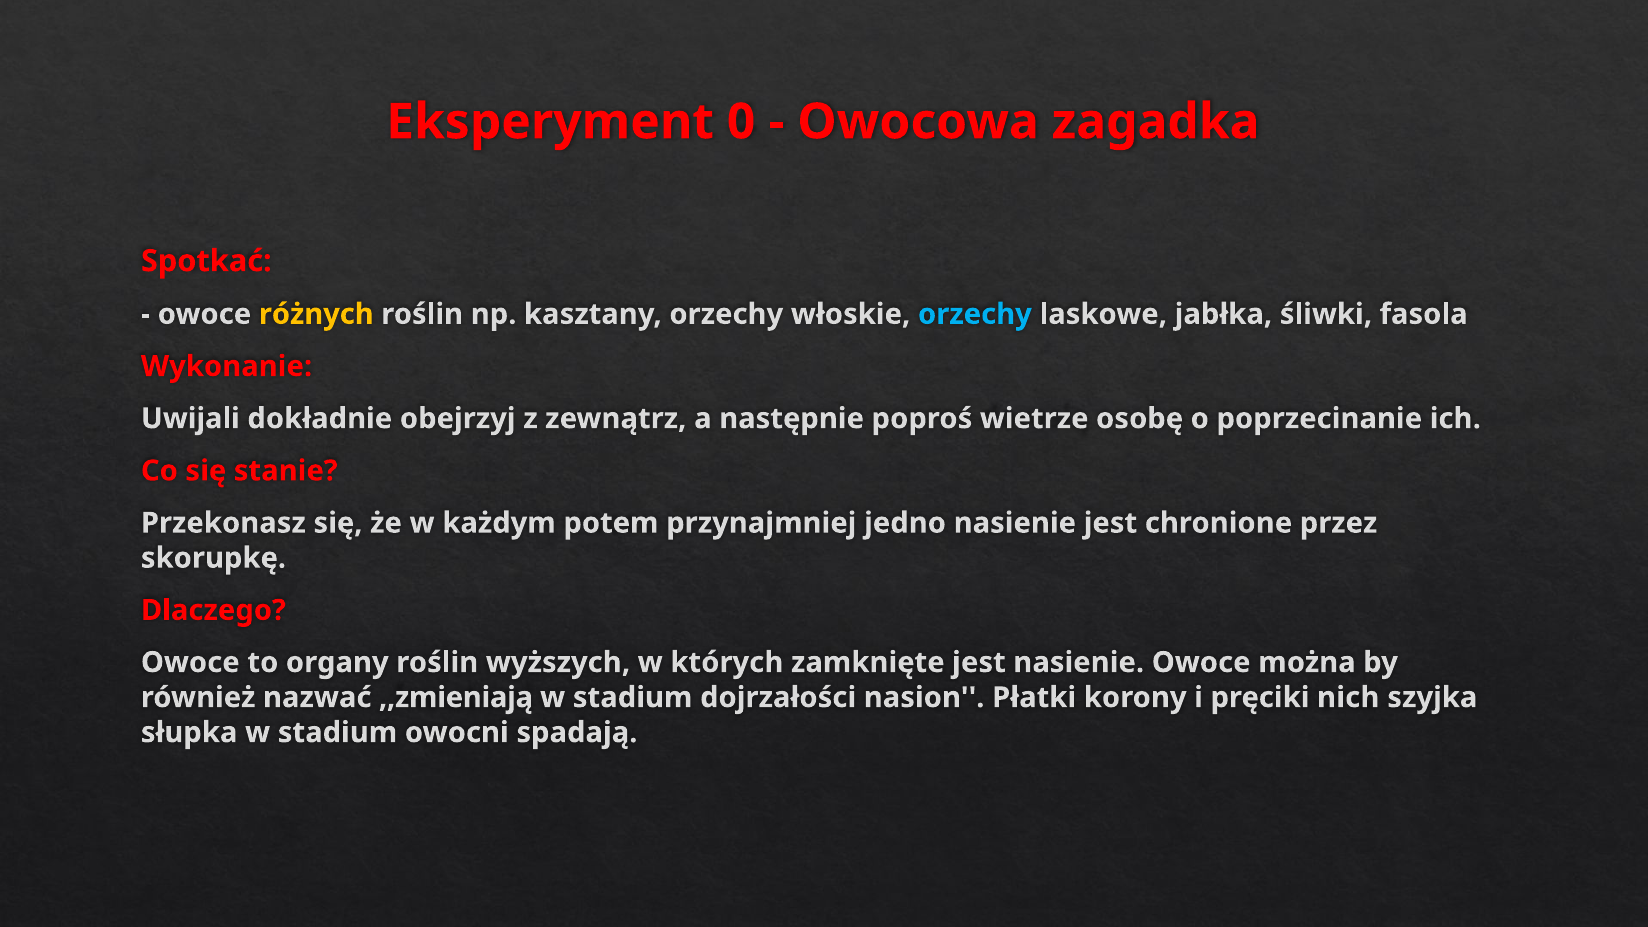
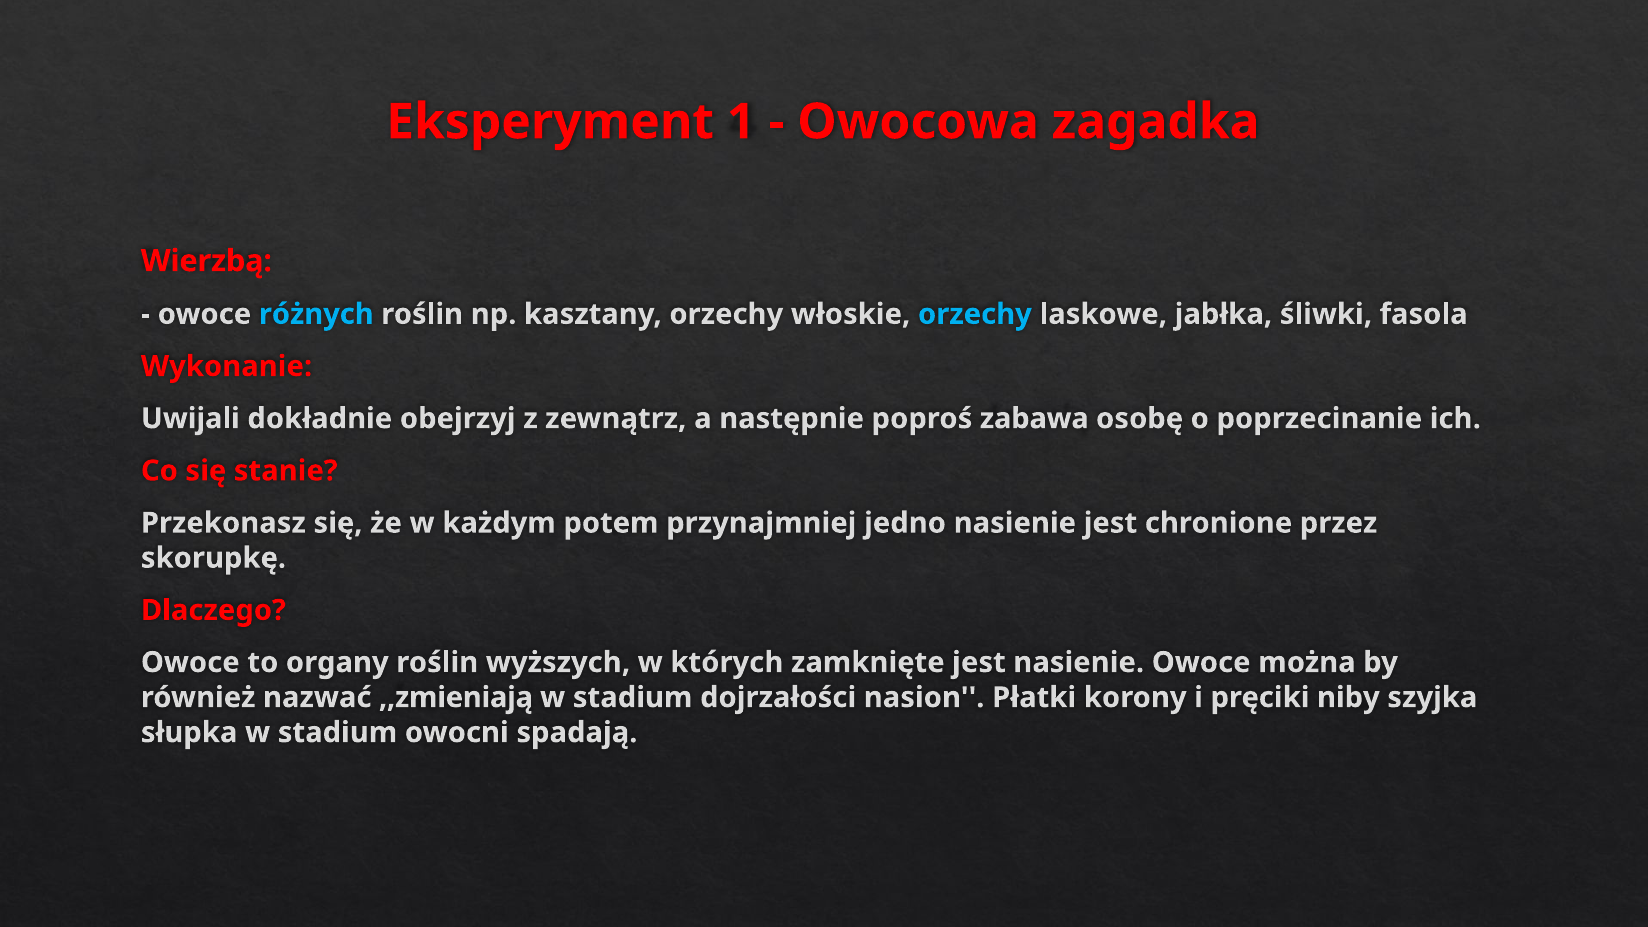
0: 0 -> 1 (741, 122)
Spotkać: Spotkać -> Wierzbą (206, 261)
różnych colour: yellow -> light blue (316, 314)
wietrze: wietrze -> zabawa (1034, 419)
nich: nich -> niby (1348, 698)
